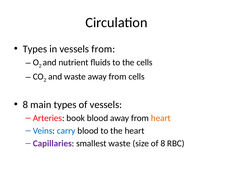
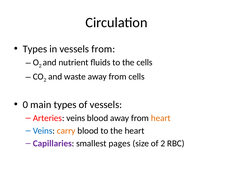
8: 8 -> 0 (25, 104)
Arteries book: book -> veins (76, 118)
carry colour: blue -> orange (66, 131)
smallest waste: waste -> pages (119, 143)
of 8: 8 -> 2 (163, 143)
